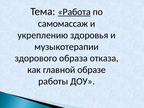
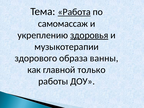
здоровья underline: none -> present (89, 35)
отказа: отказа -> ванны (104, 58)
образе: образе -> только (92, 70)
